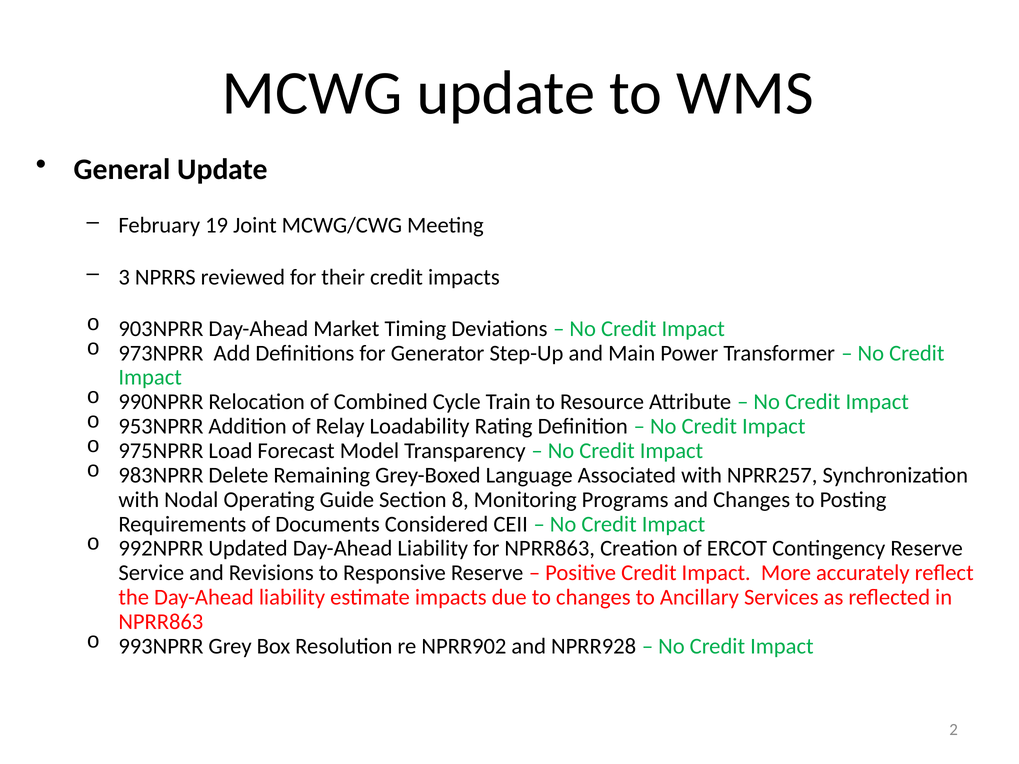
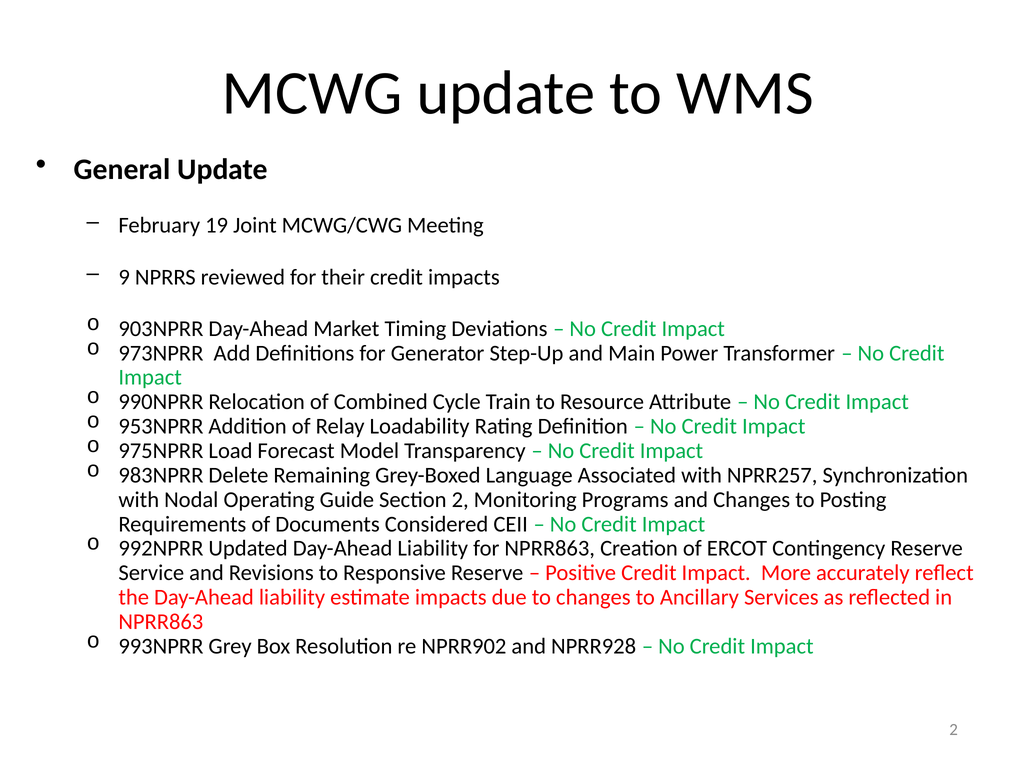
3: 3 -> 9 (124, 277)
Section 8: 8 -> 2 (460, 500)
